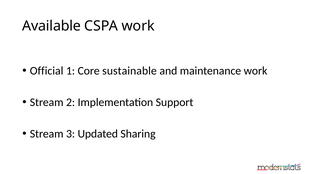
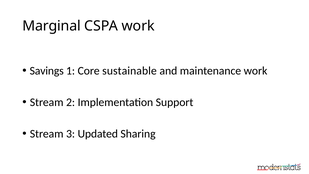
Available: Available -> Marginal (52, 26)
Official: Official -> Savings (47, 71)
